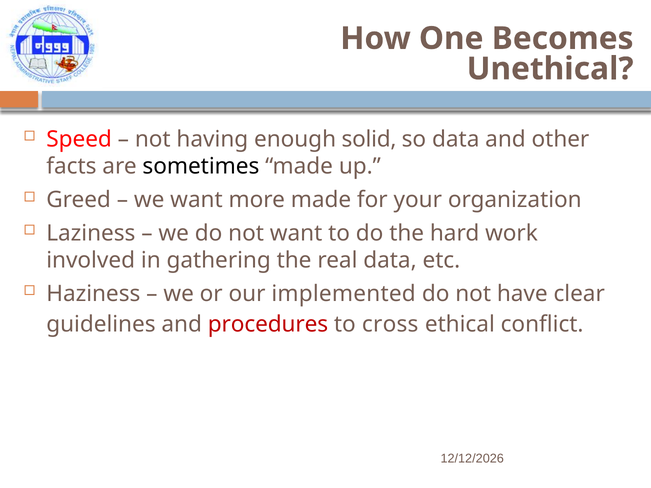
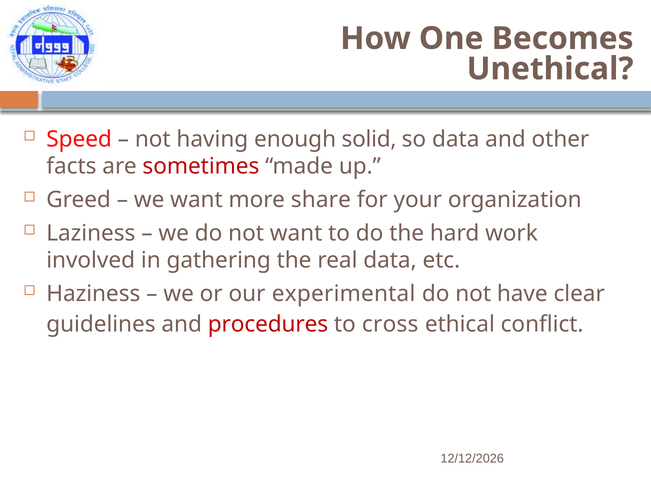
sometimes colour: black -> red (201, 166)
more made: made -> share (321, 200)
implemented: implemented -> experimental (344, 294)
